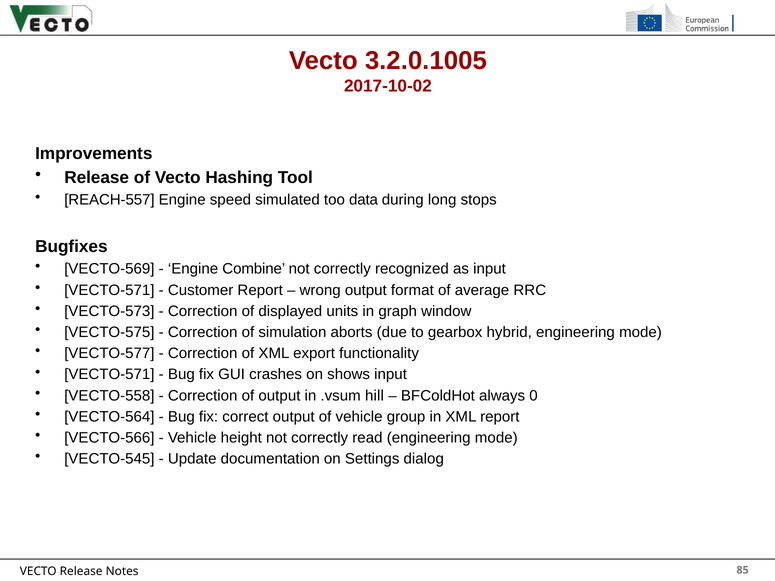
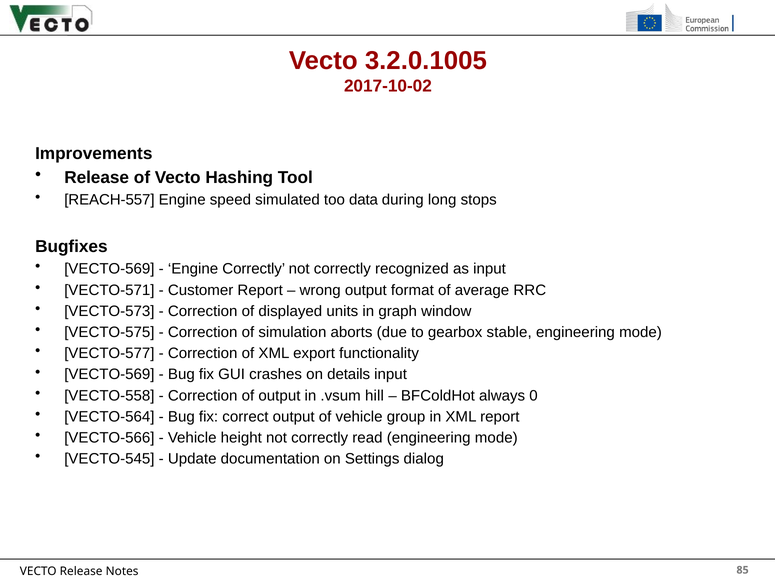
Engine Combine: Combine -> Correctly (254, 269)
hybrid: hybrid -> stable (509, 332)
VECTO-571: VECTO-571 -> VECTO-569 (109, 375)
shows: shows -> details (349, 375)
